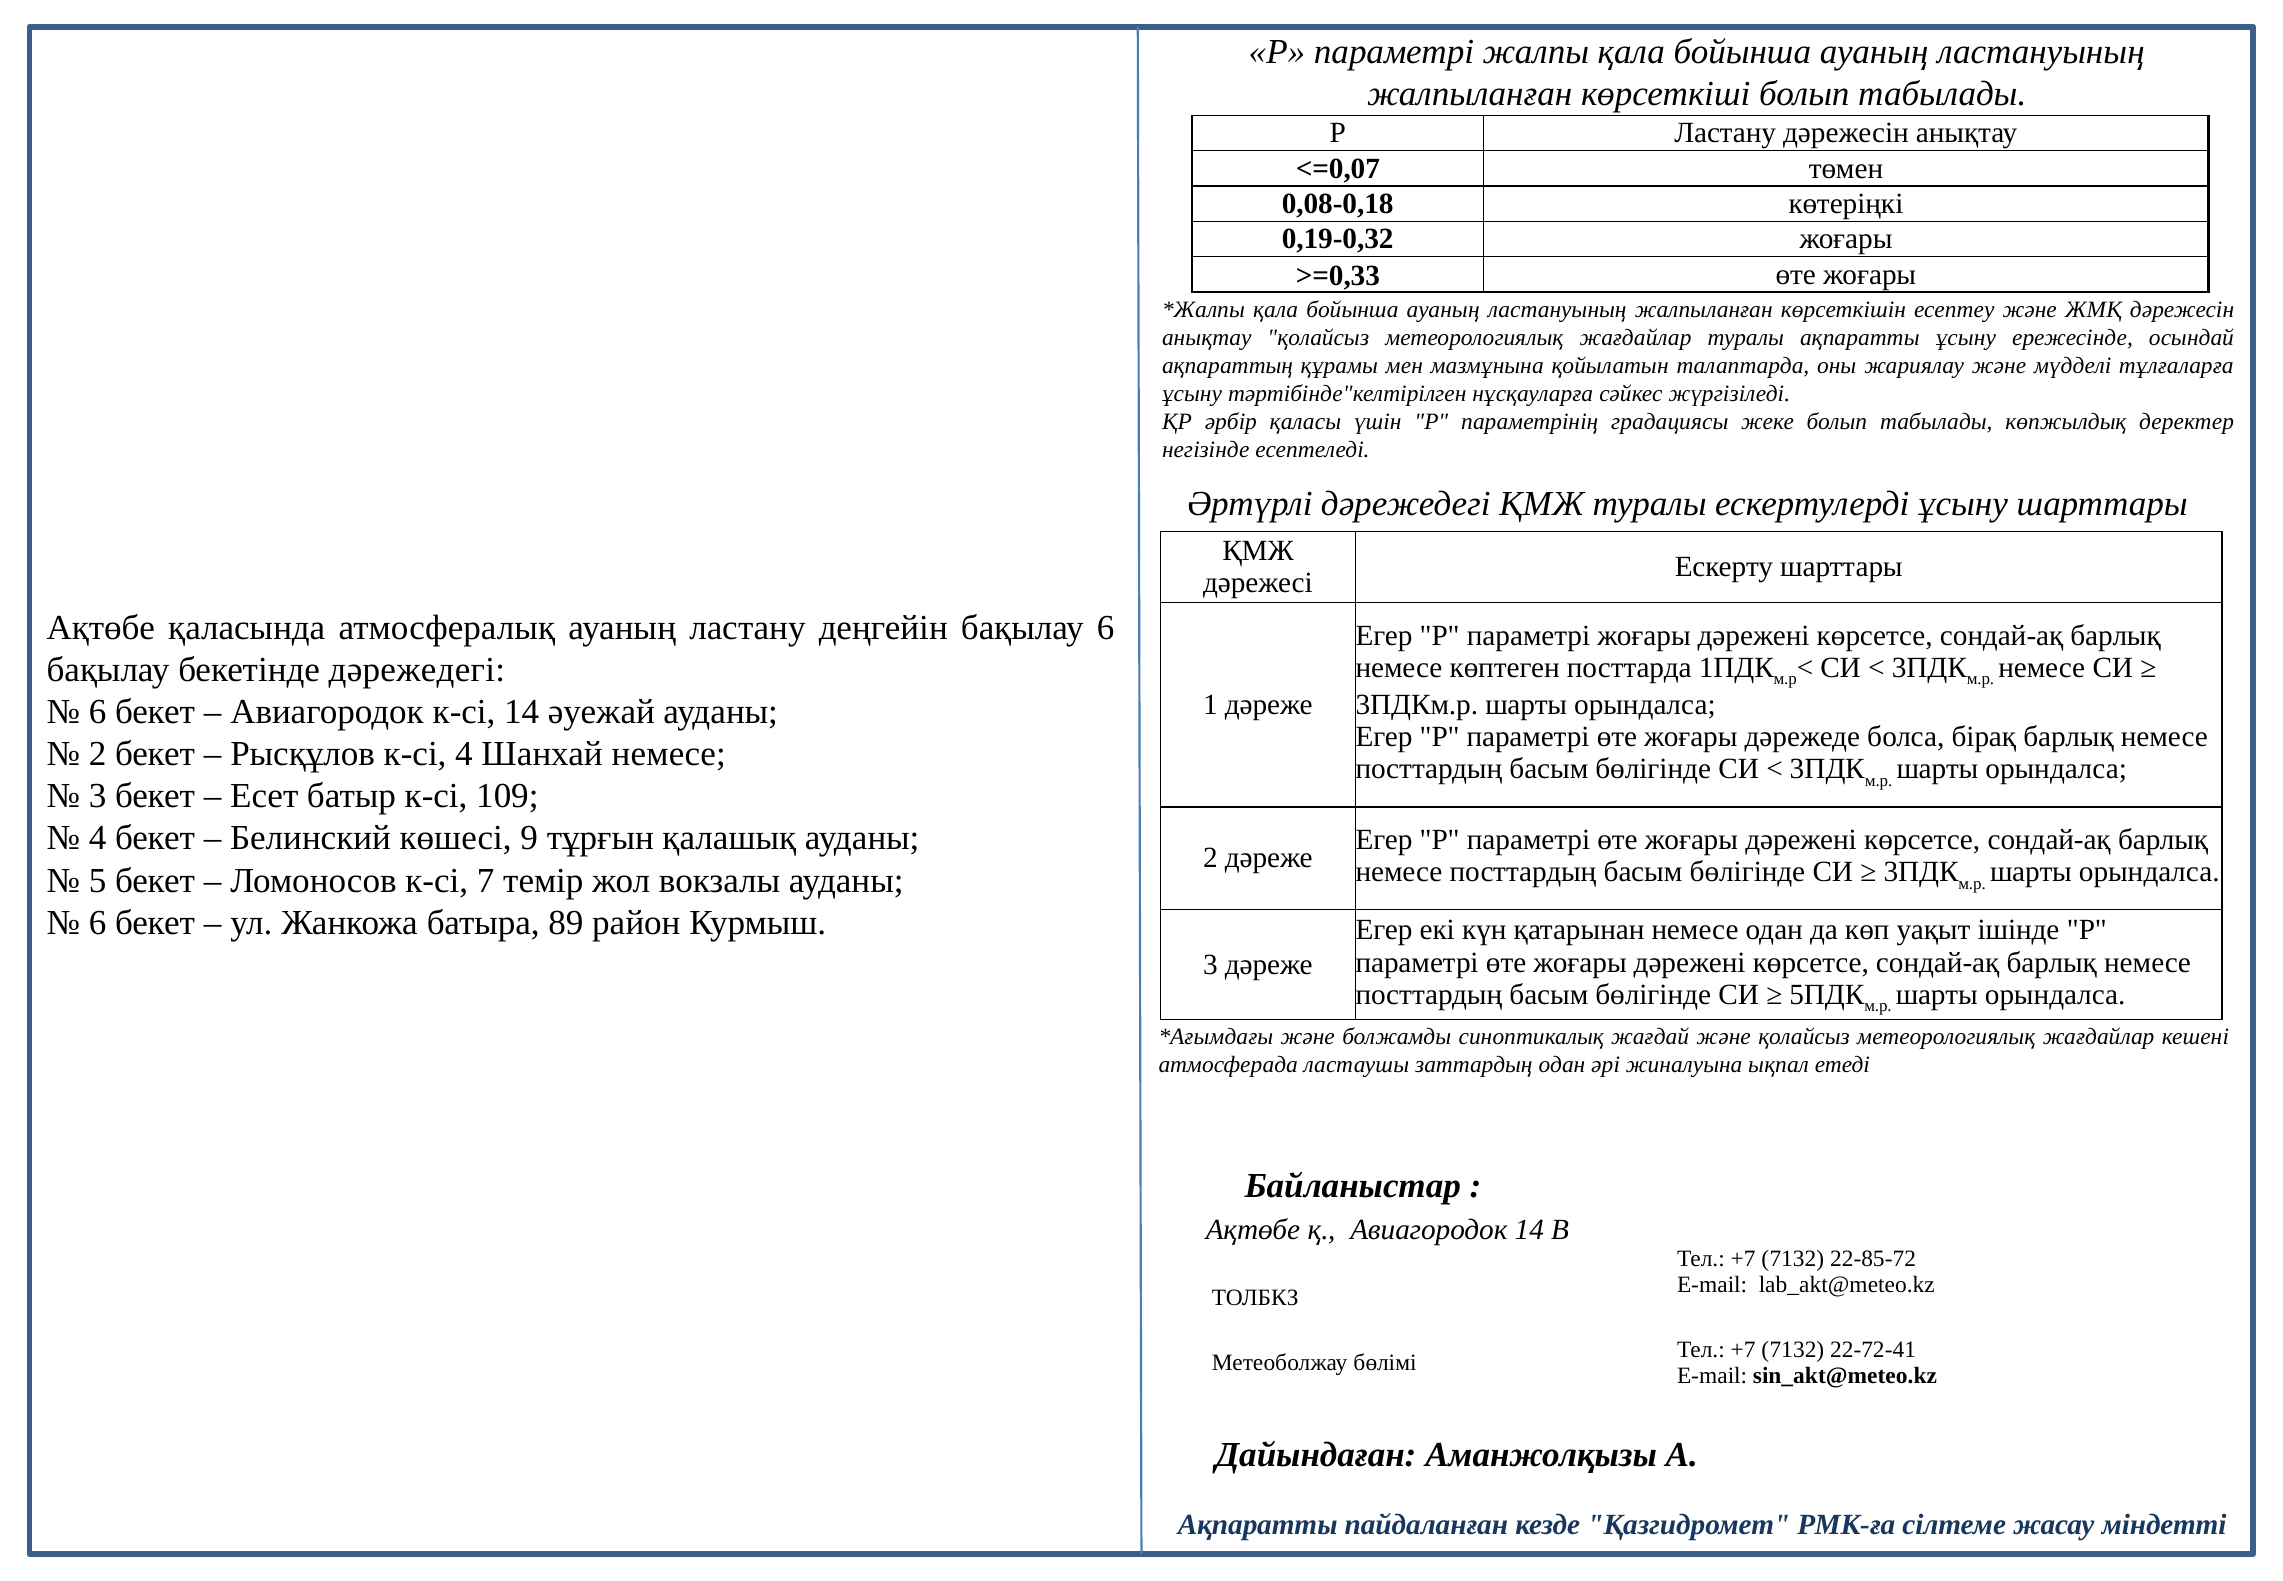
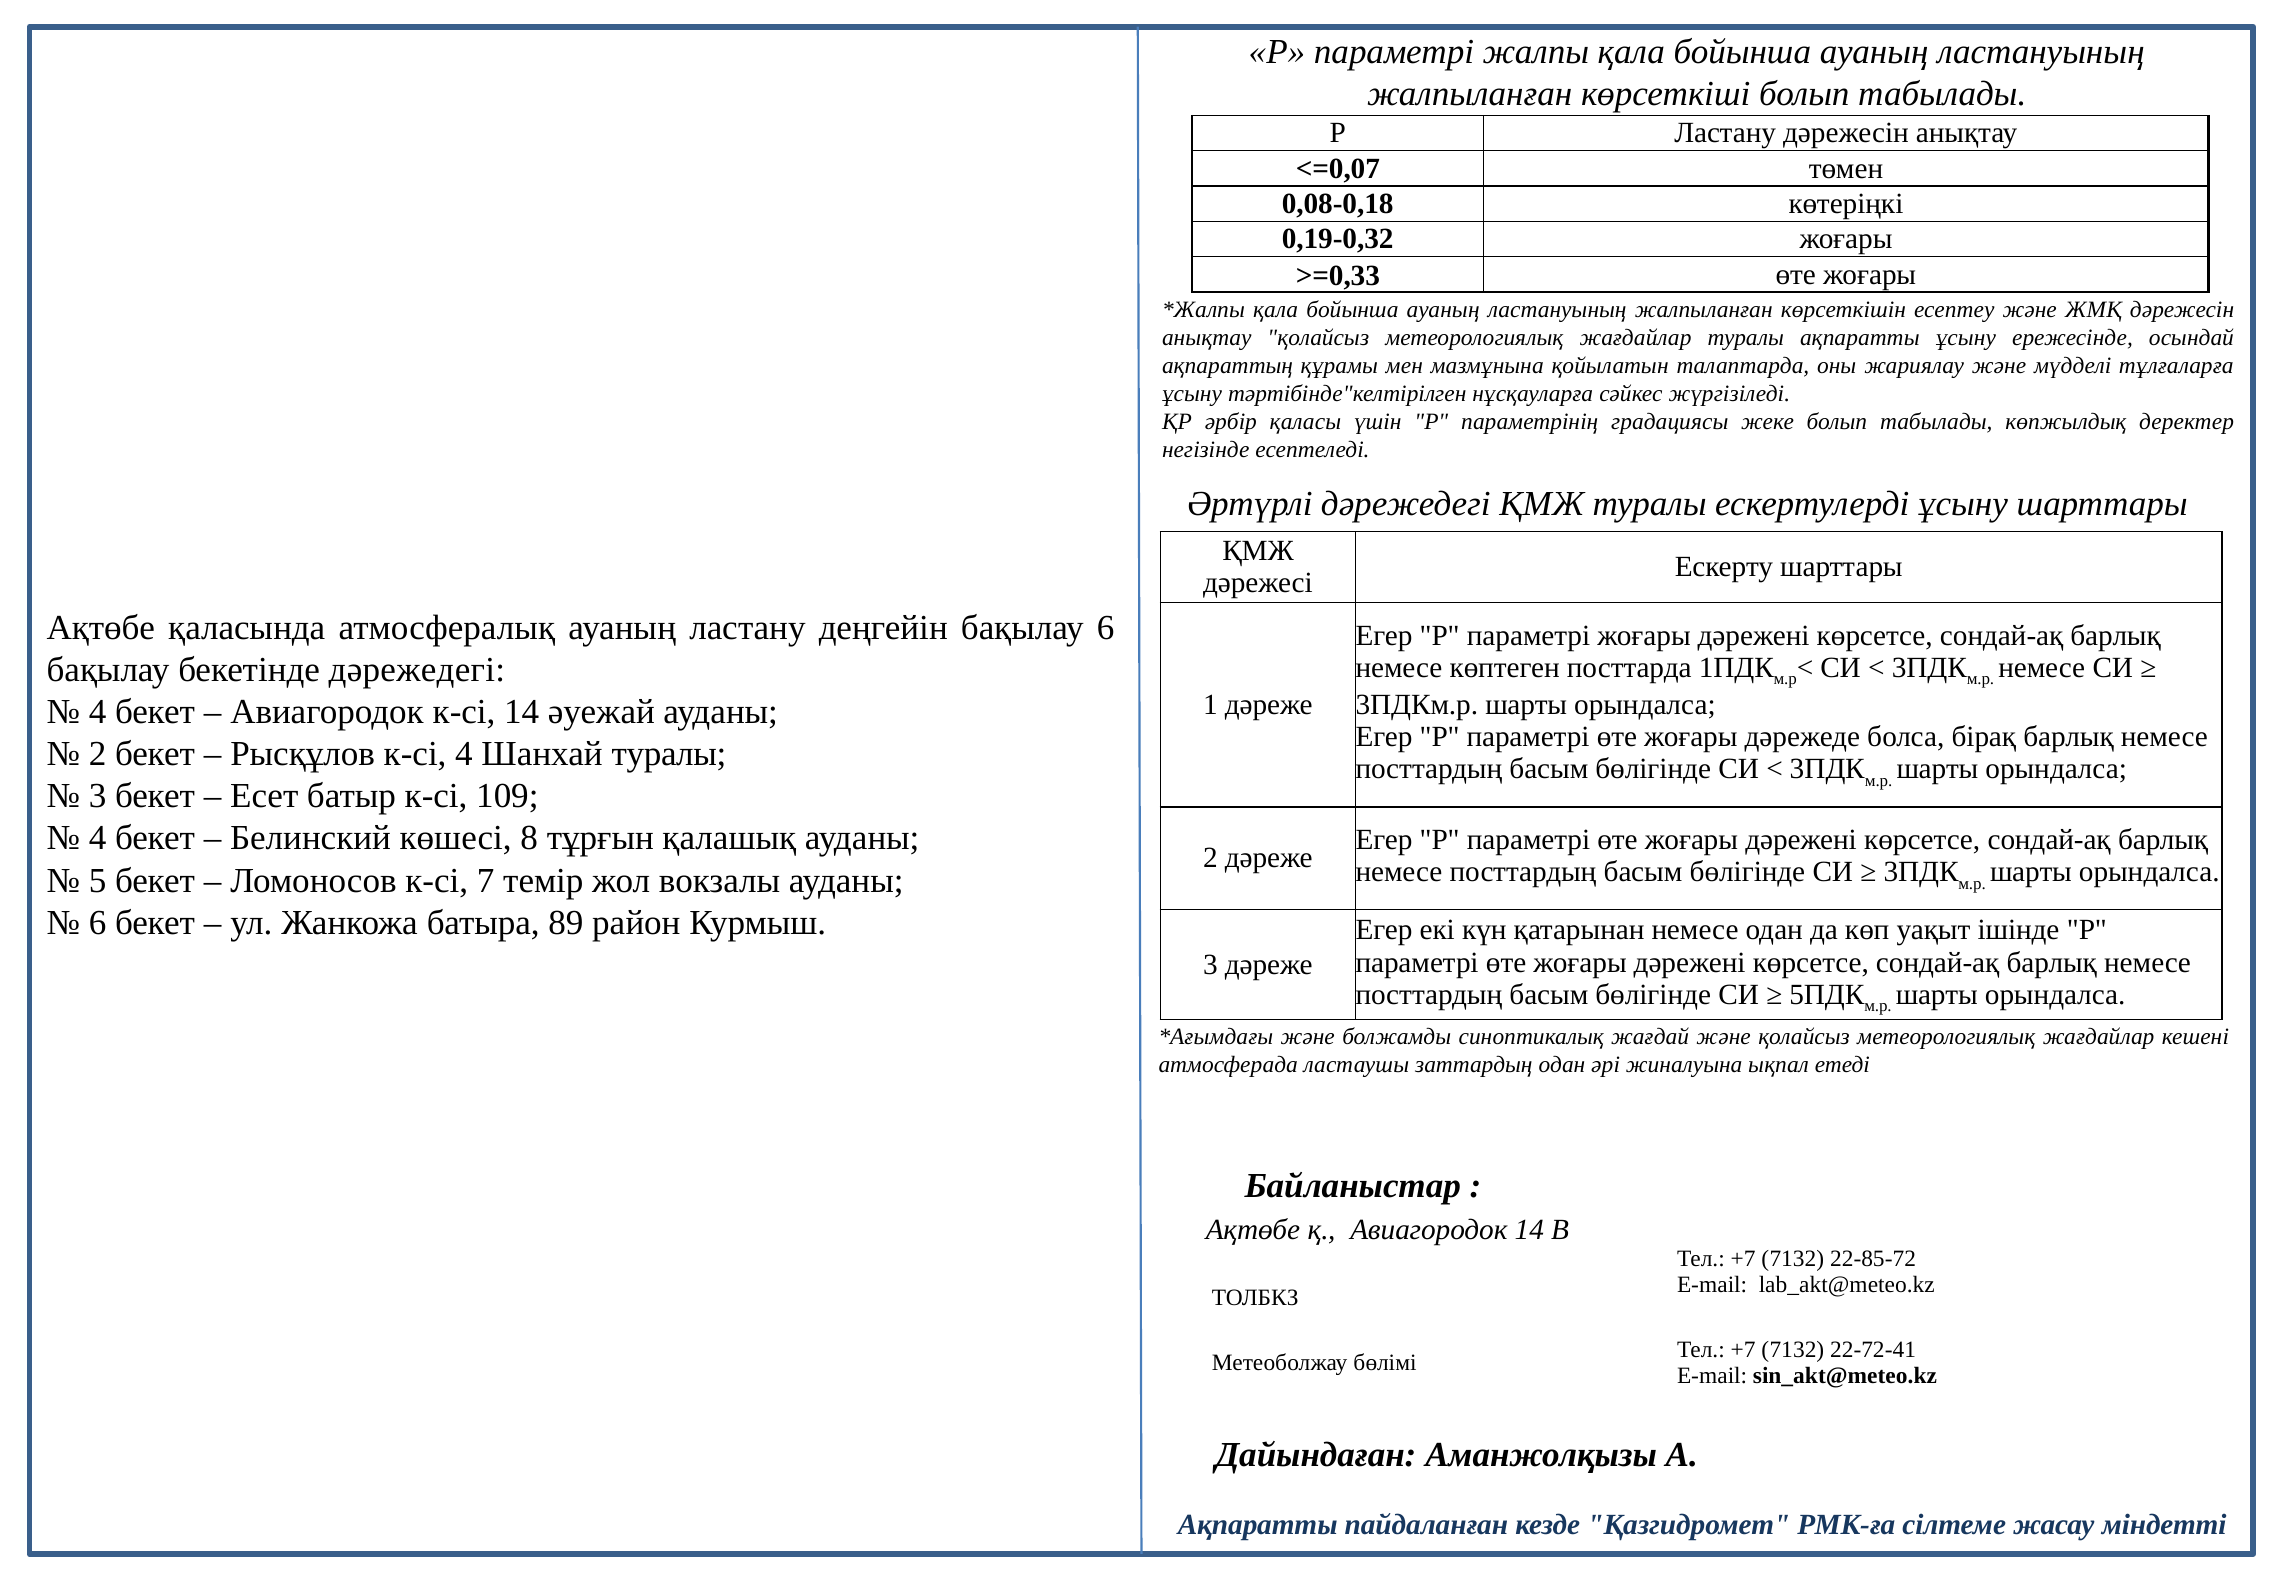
6: 6 -> 4 (98, 712)
Шанхай немесе: немесе -> туралы (669, 754)
9: 9 -> 8 (529, 838)
